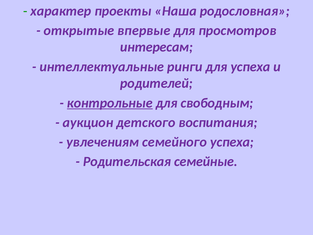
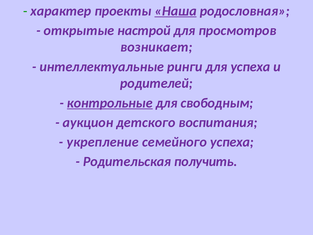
Наша underline: none -> present (176, 11)
впервые: впервые -> настрой (144, 30)
интересам: интересам -> возникает (156, 47)
увлечениям: увлечениям -> укрепление (103, 142)
семейные: семейные -> получить (206, 161)
